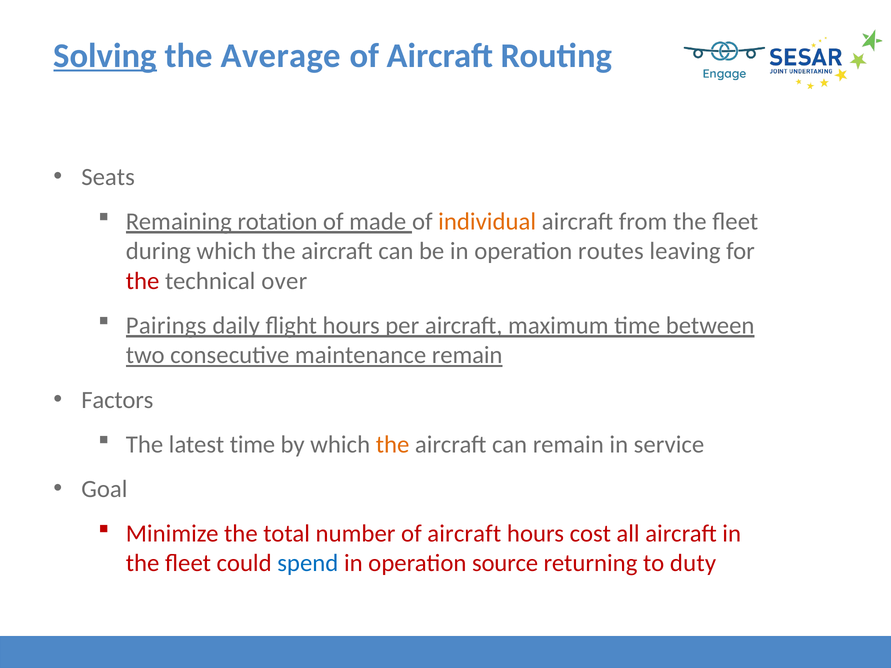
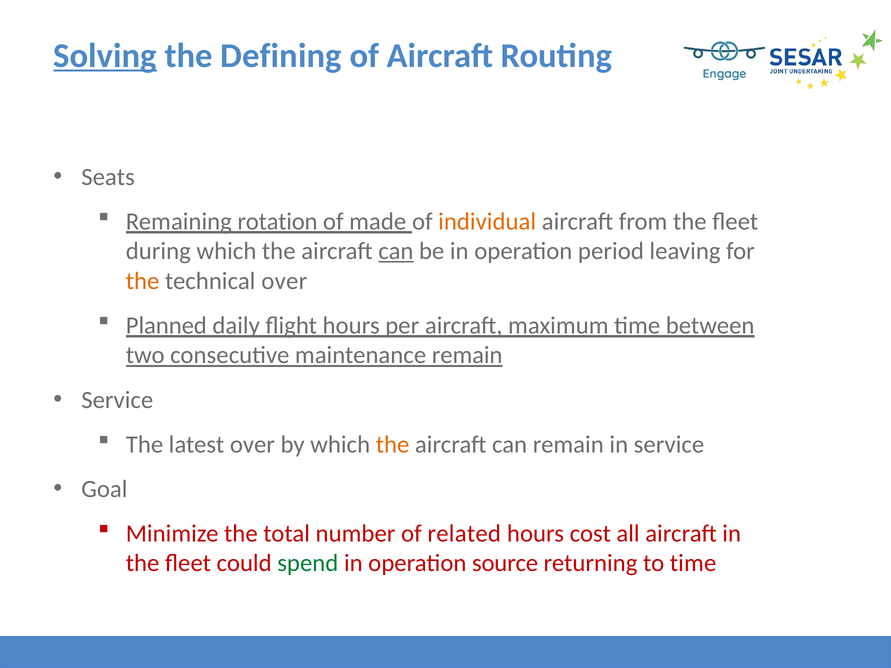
Average: Average -> Defining (281, 56)
can underline: none -> present (396, 251)
routes: routes -> period (611, 251)
the colour: red -> orange (143, 281)
Pairings: Pairings -> Planned (166, 326)
Factors: Factors -> Service (117, 400)
latest time: time -> over (252, 445)
number of aircraft: aircraft -> related (464, 534)
spend colour: blue -> green (308, 564)
to duty: duty -> time (693, 564)
